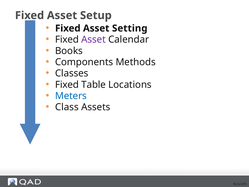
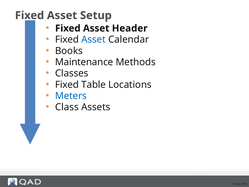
Setting: Setting -> Header (130, 28)
Asset colour: purple -> blue (94, 40)
Components: Components -> Maintenance (84, 62)
